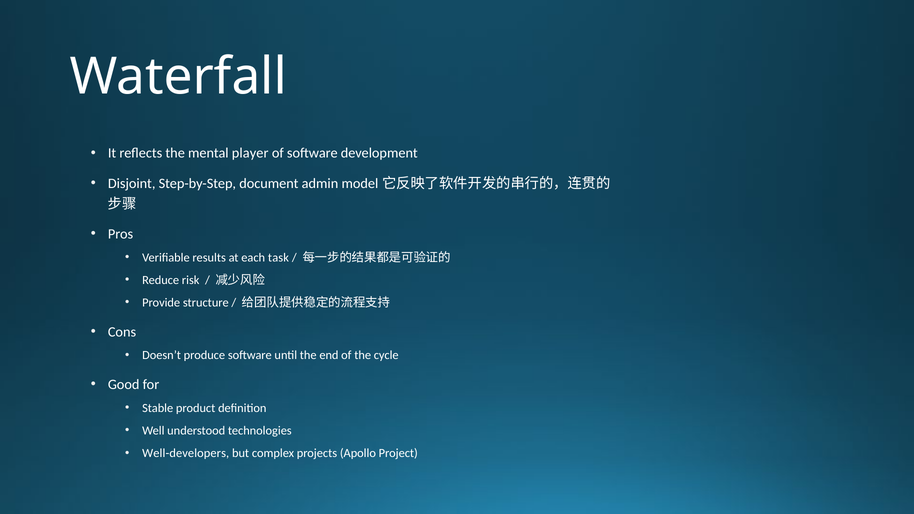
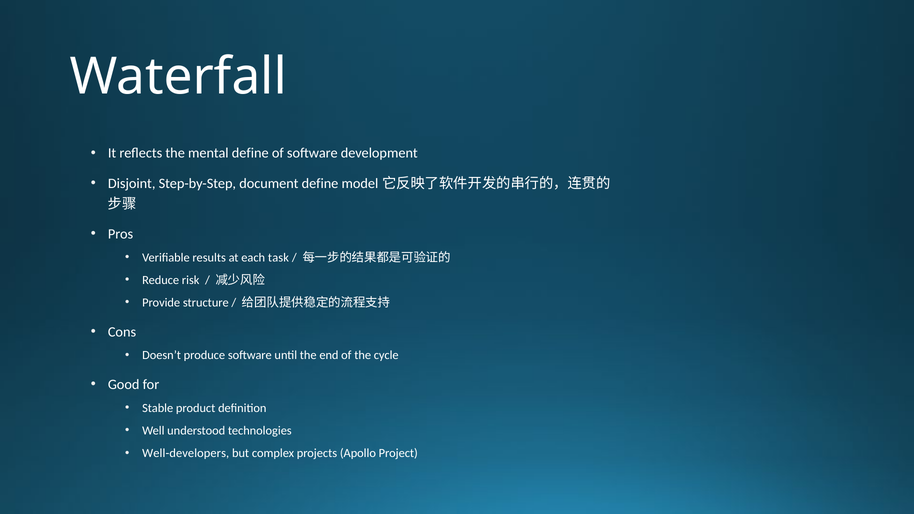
mental player: player -> define (250, 153)
document admin: admin -> define (320, 183)
